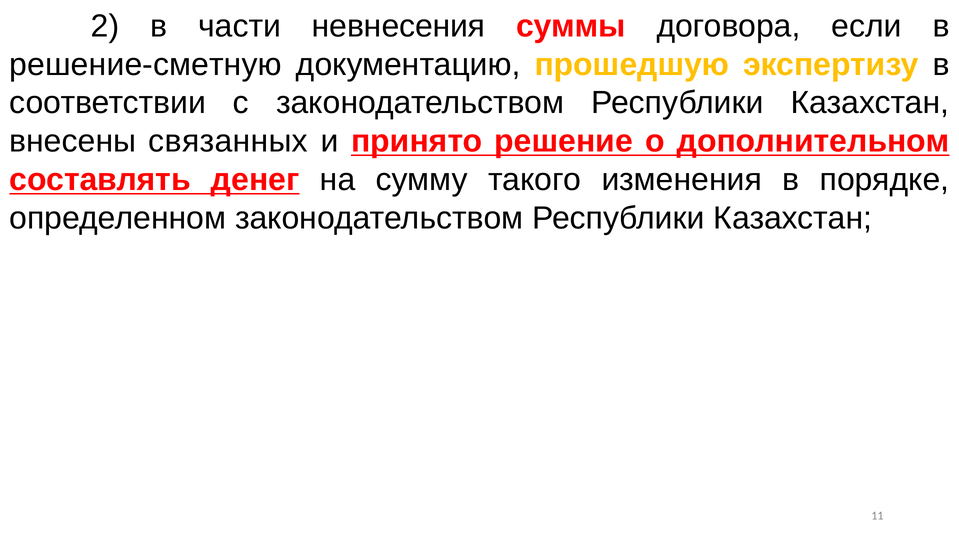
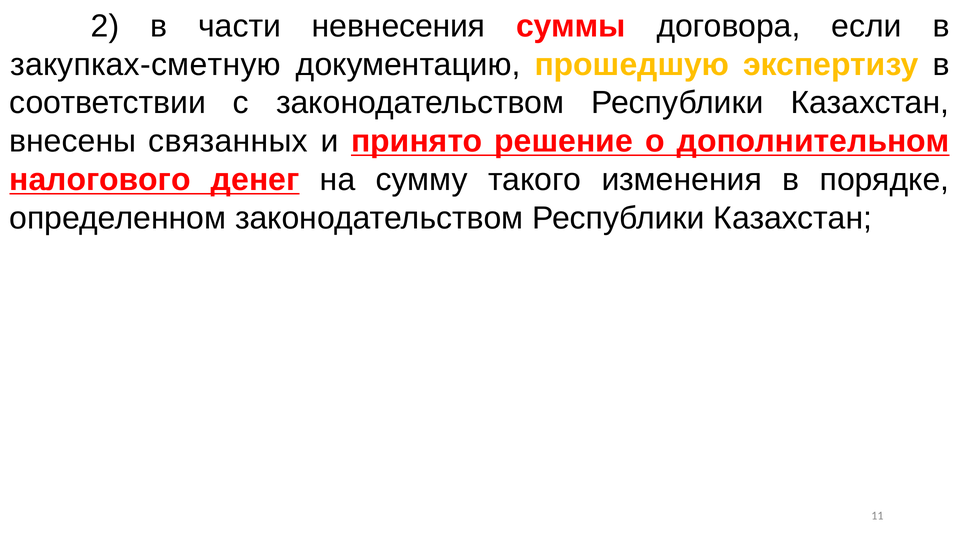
решение-сметную: решение-сметную -> закупках-сметную (145, 64)
составлять: составлять -> налогового (100, 180)
